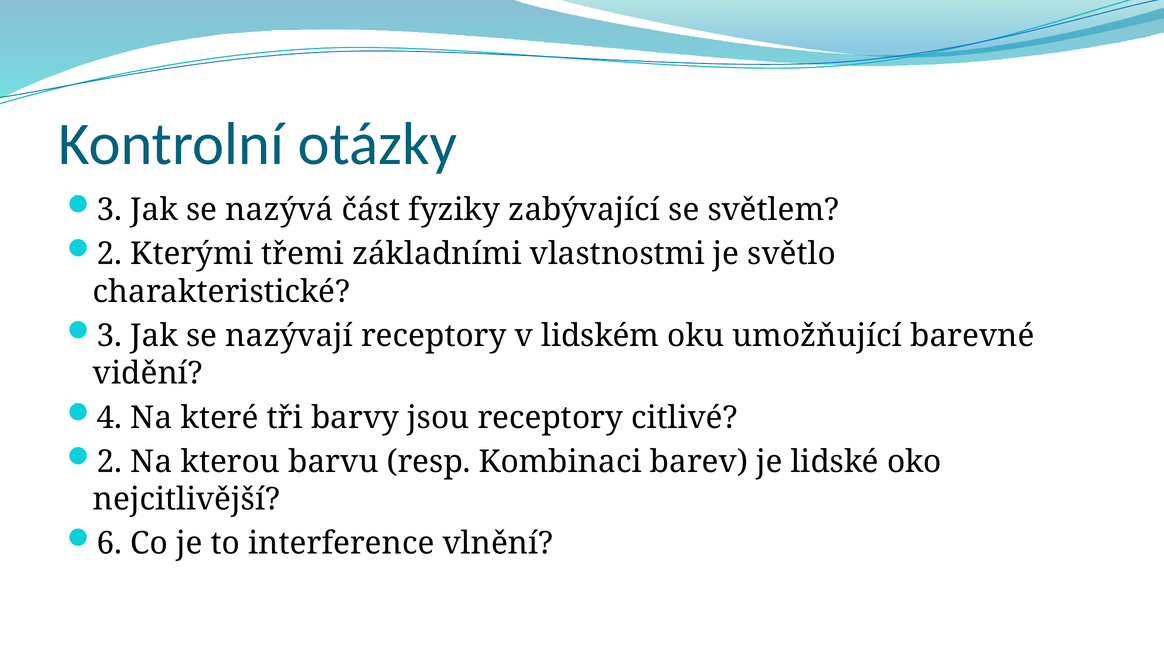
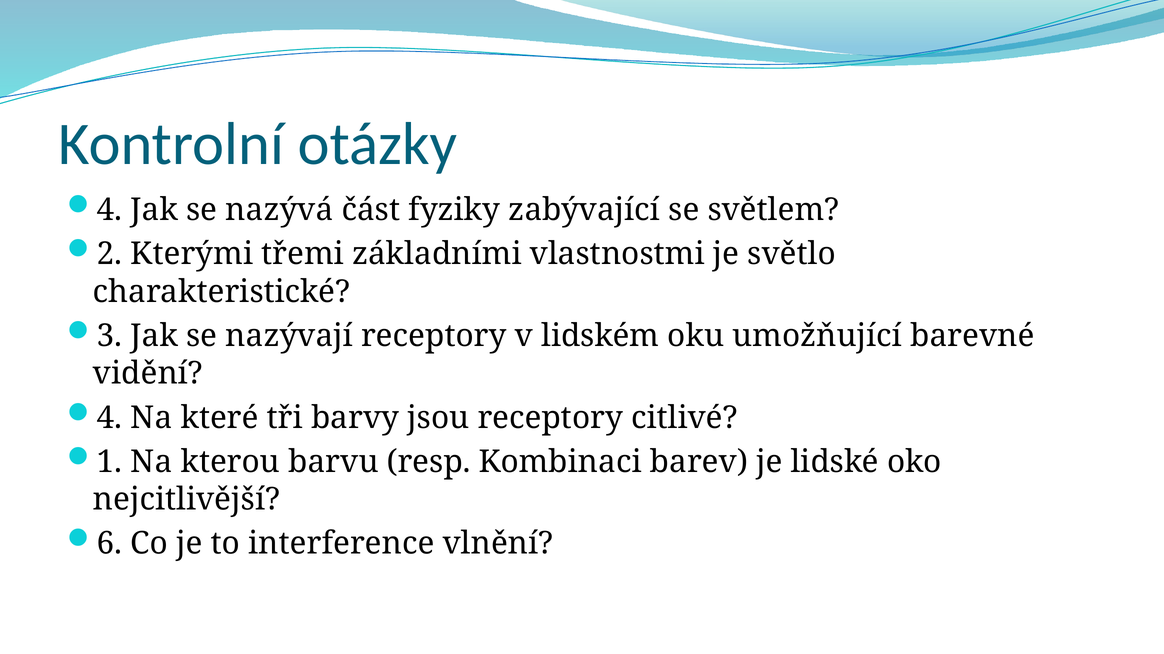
3: 3 -> 4 (110, 210)
2: 2 -> 1 (110, 462)
